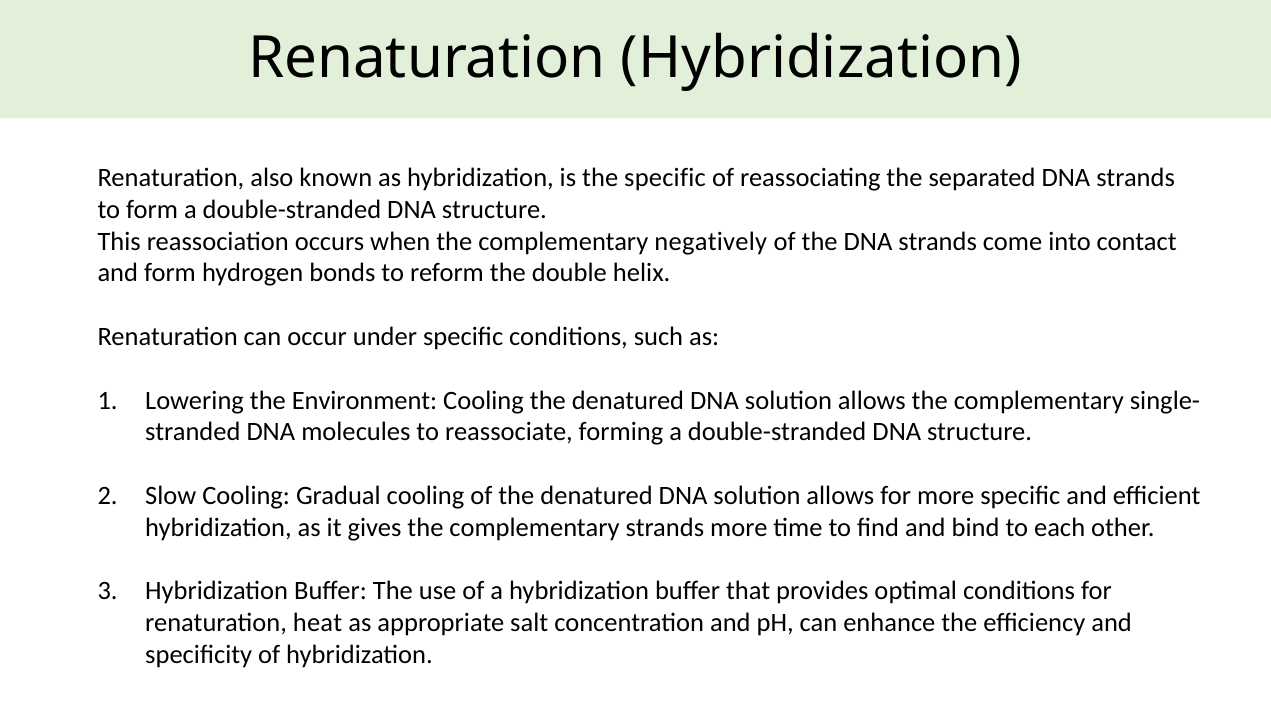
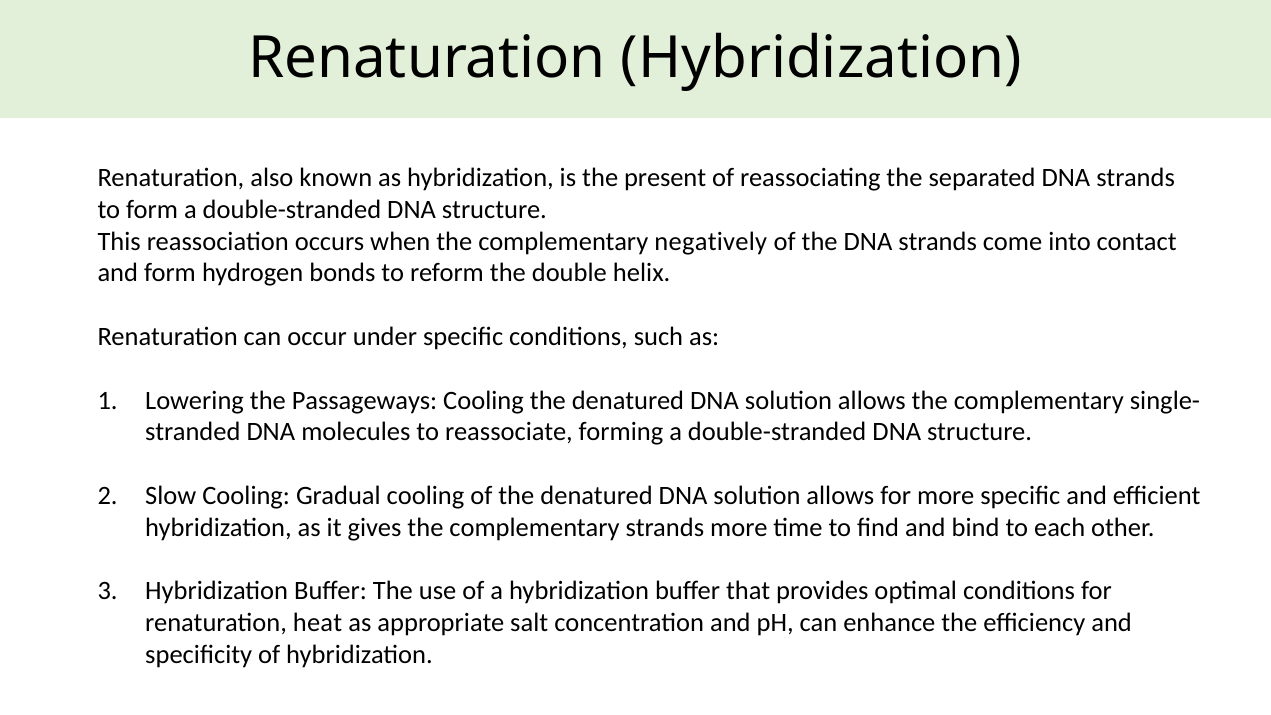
the specific: specific -> present (665, 178)
Environment: Environment -> Passageways (365, 400)
